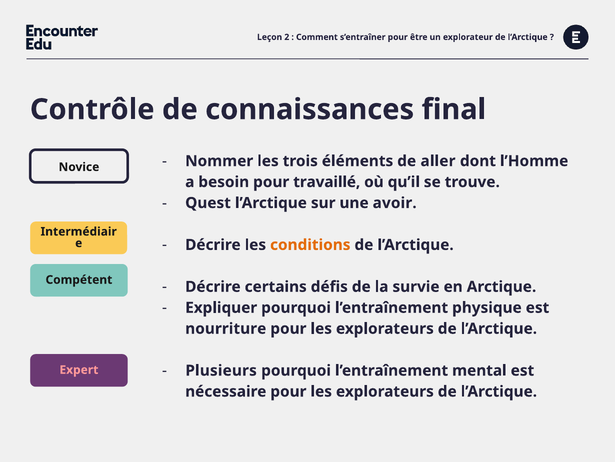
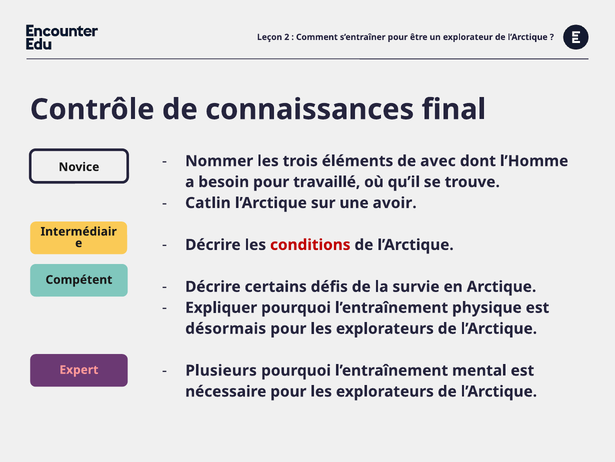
aller: aller -> avec (438, 161)
Quest: Quest -> Catlin (208, 203)
conditions colour: orange -> red (310, 244)
nourriture: nourriture -> désormais (226, 328)
